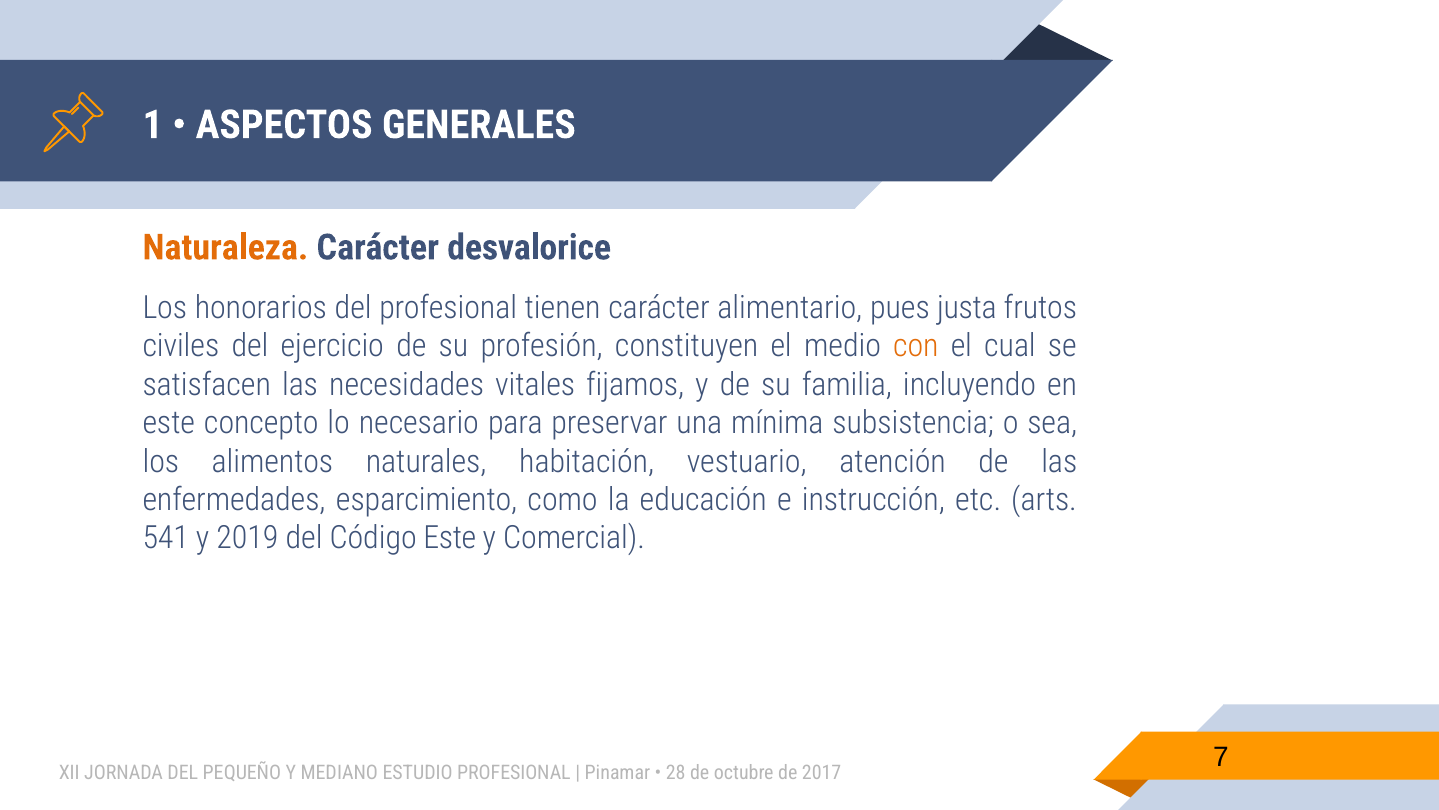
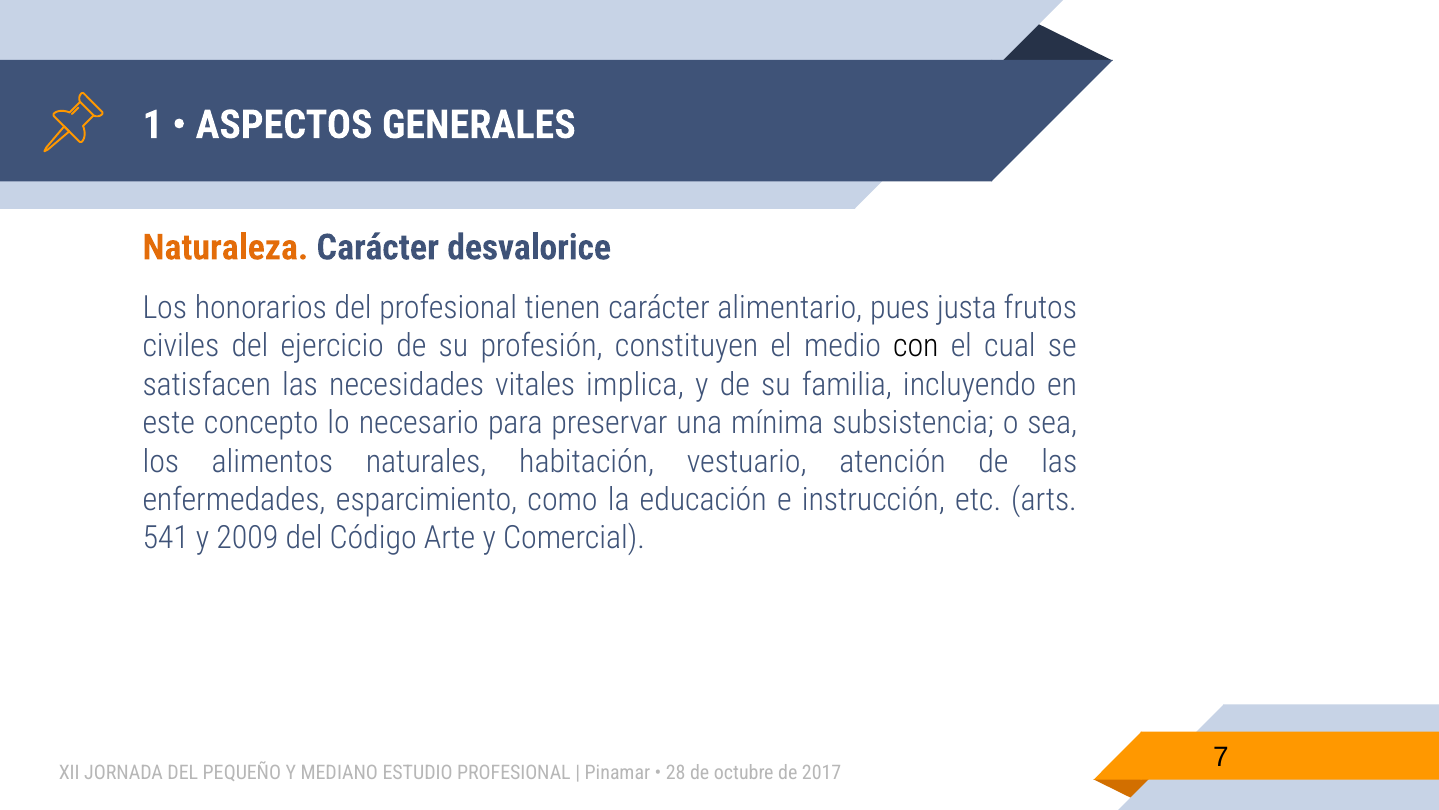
con colour: orange -> black (916, 346)
fijamos: fijamos -> implica (635, 385)
2019: 2019 -> 2009 (247, 538)
Código Este: Este -> Arte (450, 538)
